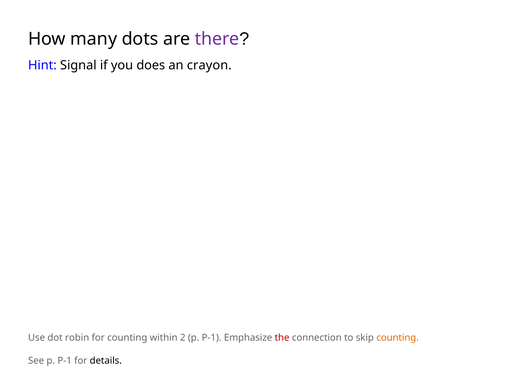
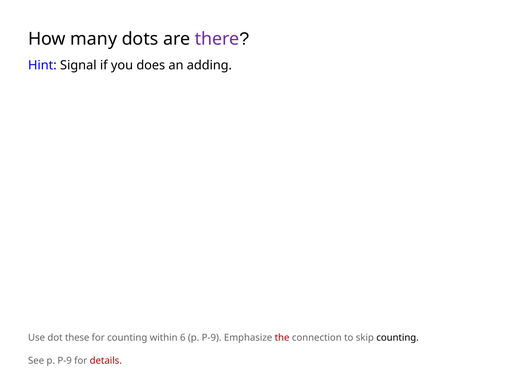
crayon: crayon -> adding (209, 65)
robin: robin -> these (77, 338)
2: 2 -> 6 (183, 338)
P-1: P-1 -> P-9 (212, 338)
counting colour: orange -> black (398, 338)
See p P-1: P-1 -> P-9 (65, 361)
details colour: black -> red (106, 361)
